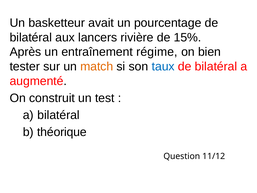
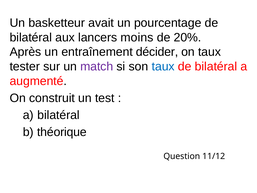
rivière: rivière -> moins (137, 37)
15%: 15% -> 20% (188, 37)
régime: régime -> décider (157, 52)
on bien: bien -> taux (209, 52)
match colour: orange -> purple (97, 66)
